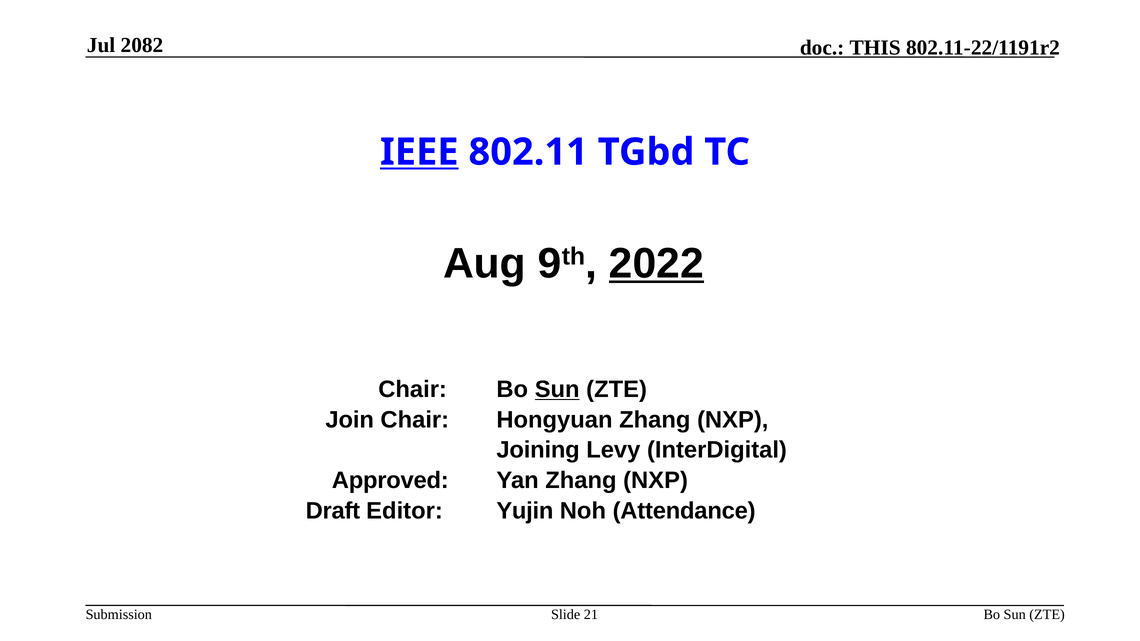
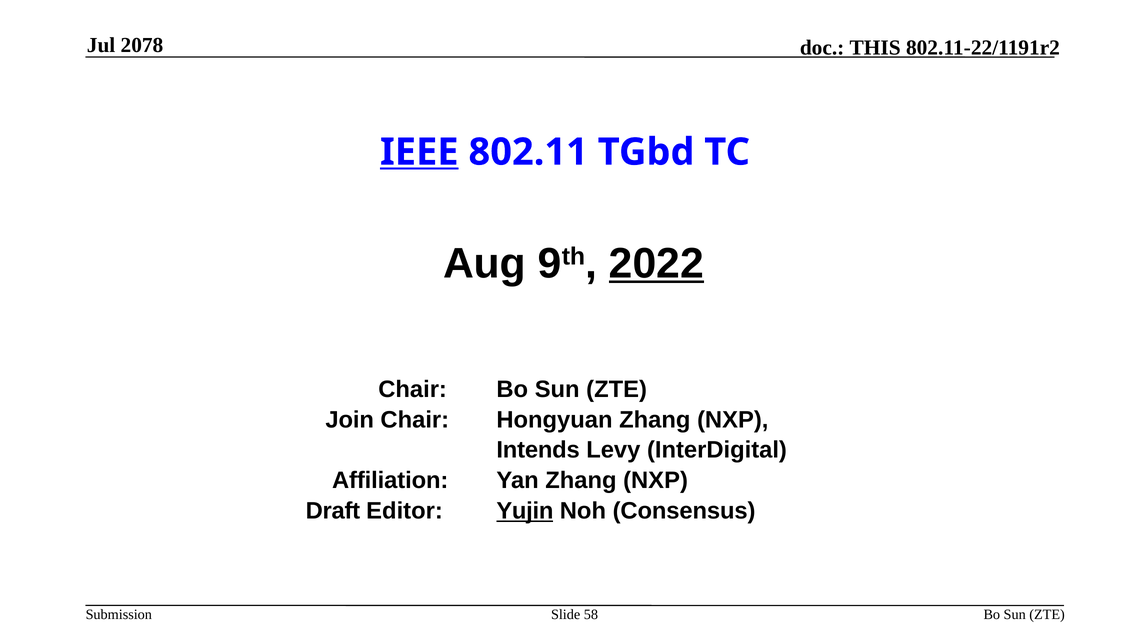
2082: 2082 -> 2078 (142, 45)
Sun underline: present -> none (557, 389)
Joining: Joining -> Intends (538, 450)
Approved: Approved -> Affiliation (390, 481)
Yujin underline: none -> present (525, 511)
Attendance: Attendance -> Consensus (684, 511)
21: 21 -> 58 (591, 615)
